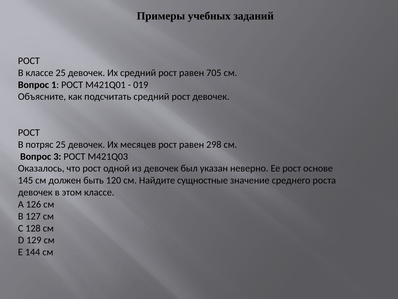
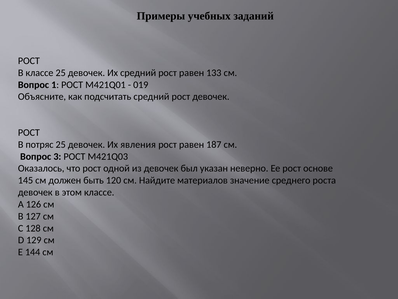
705: 705 -> 133 (214, 73)
месяцев: месяцев -> явления (138, 144)
298: 298 -> 187 (214, 144)
сущностные: сущностные -> материалов (202, 180)
